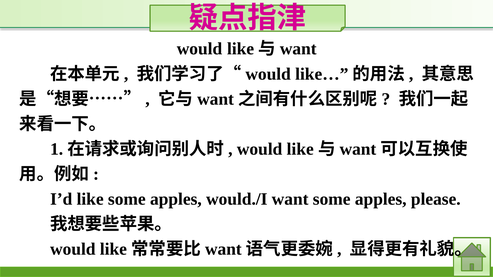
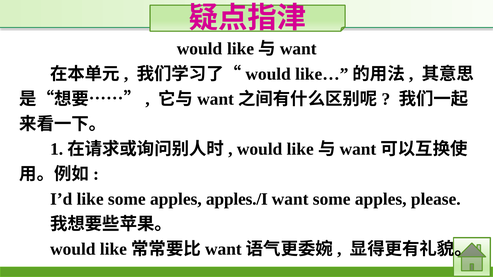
would./I: would./I -> apples./I (237, 199)
